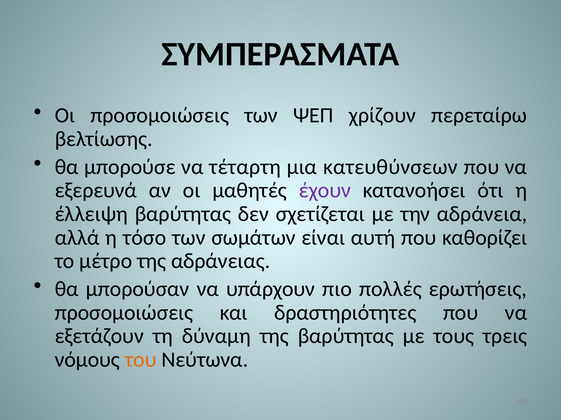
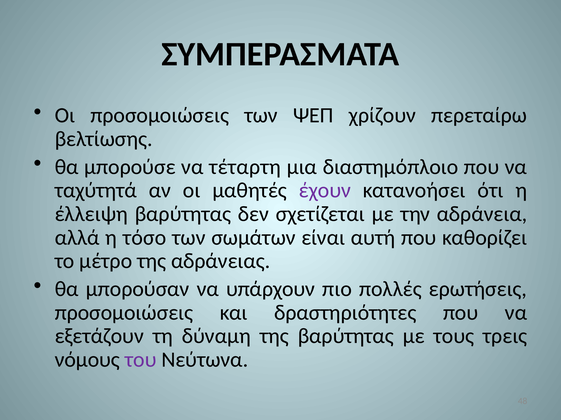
κατευθύνσεων: κατευθύνσεων -> διαστημόπλοιο (390, 167)
εξερευνά: εξερευνά -> ταχύτητά (96, 191)
του colour: orange -> purple (141, 360)
